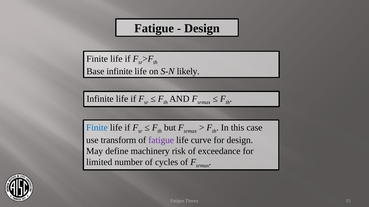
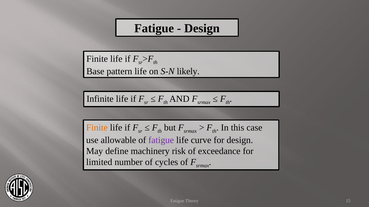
Base infinite: infinite -> pattern (119, 71)
Finite colour: blue -> orange (97, 128)
transform: transform -> allowable (118, 140)
